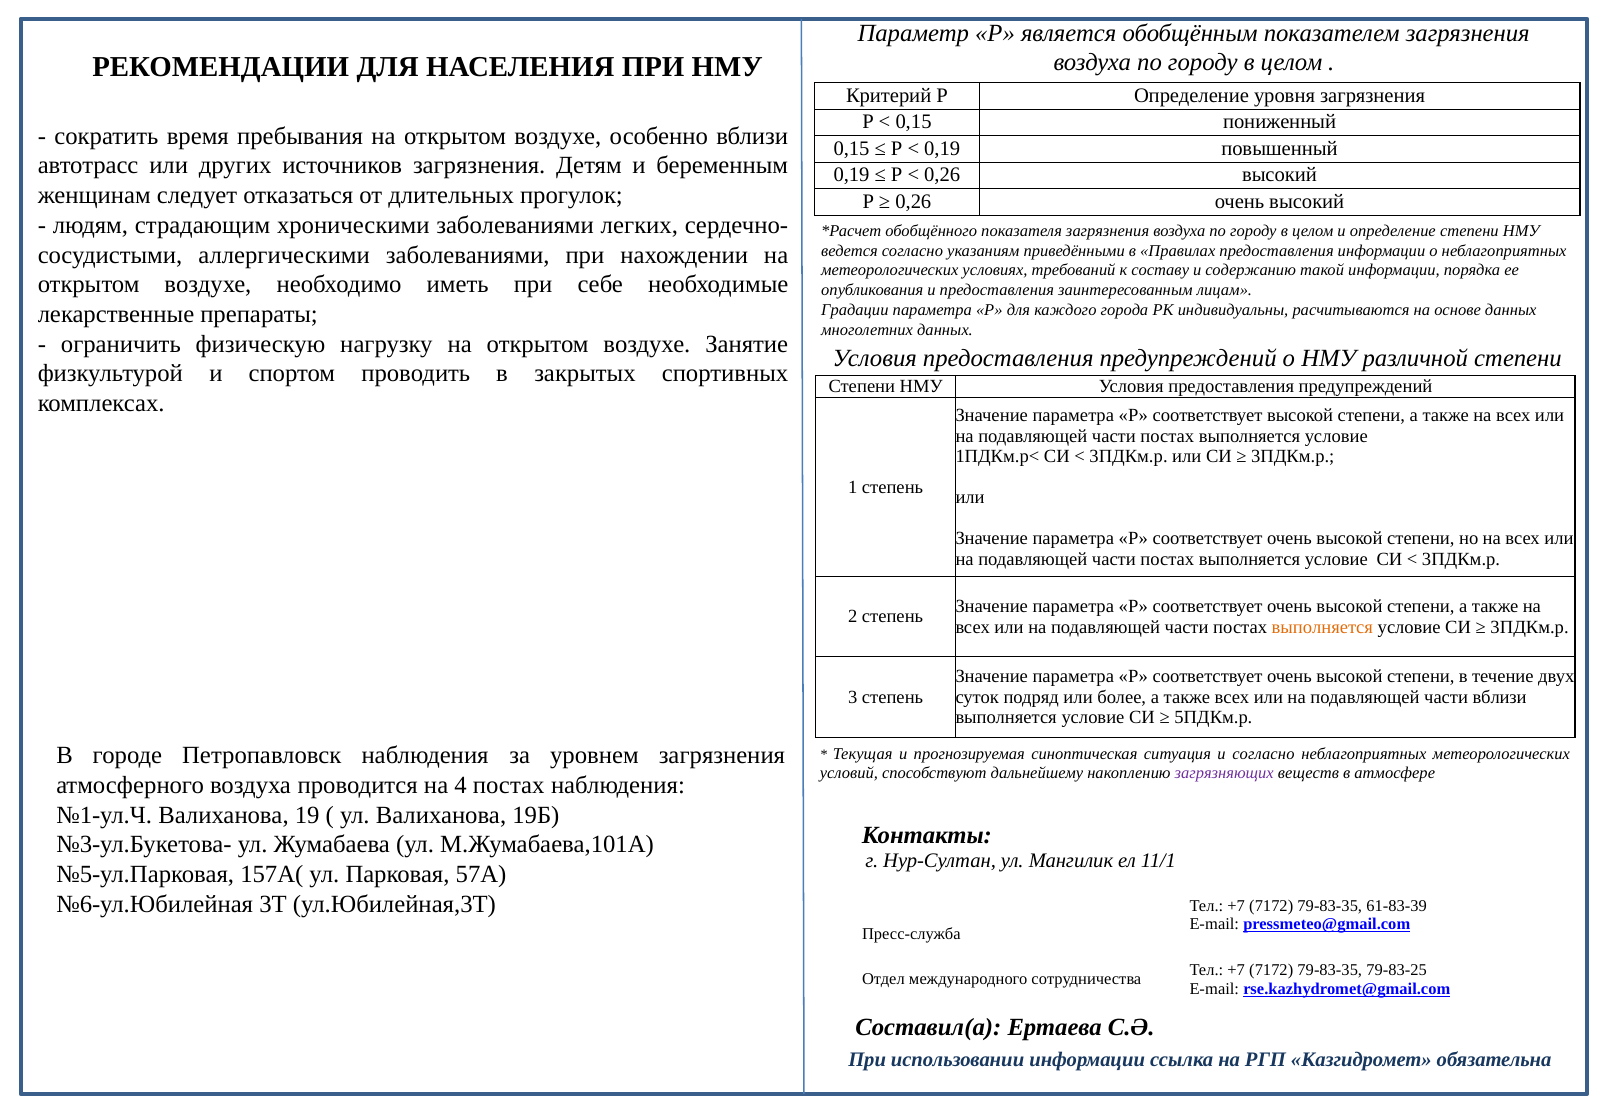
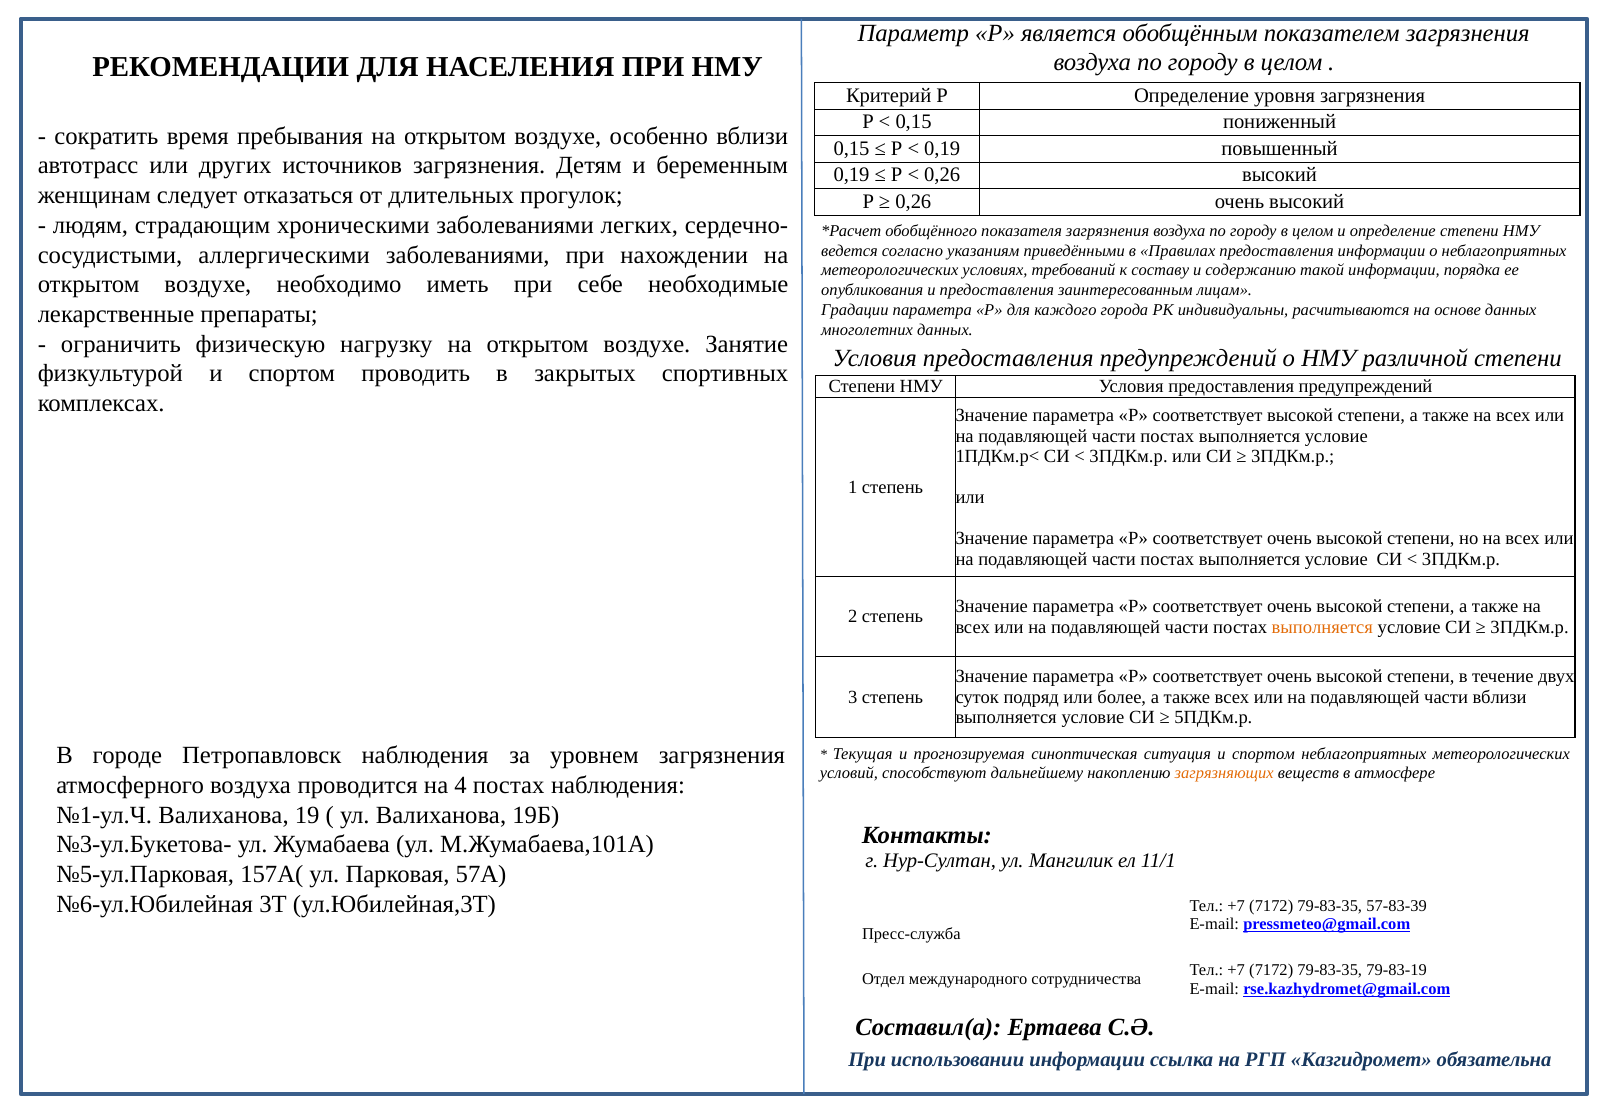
ситуация и согласно: согласно -> спортом (1263, 754)
загрязняющих colour: purple -> orange (1224, 774)
61-83-39: 61-83-39 -> 57-83-39 (1397, 906)
79-83-25: 79-83-25 -> 79-83-19 (1397, 971)
